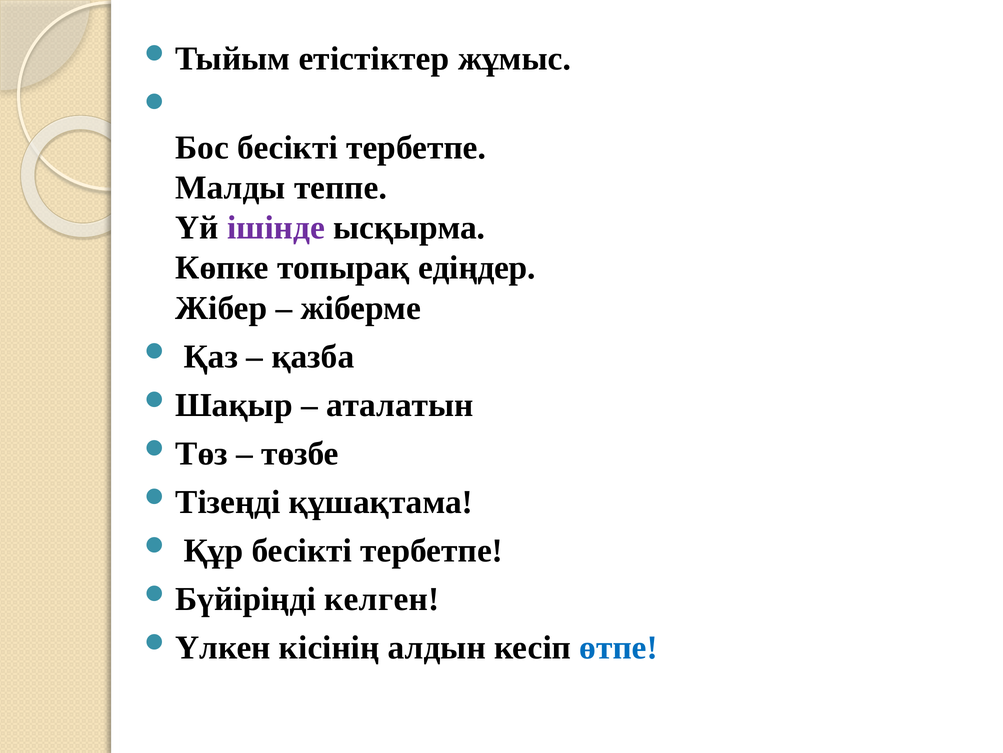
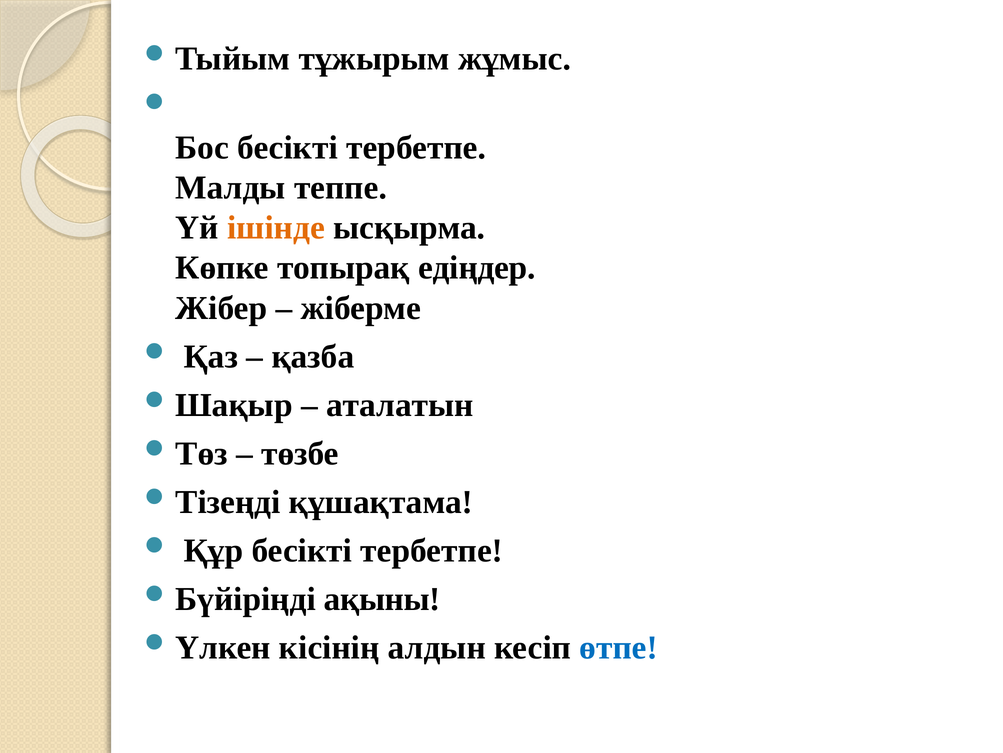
етістіктер: етістіктер -> тұжырым (374, 59)
ішінде colour: purple -> orange (276, 228)
келген: келген -> ақыны (382, 599)
